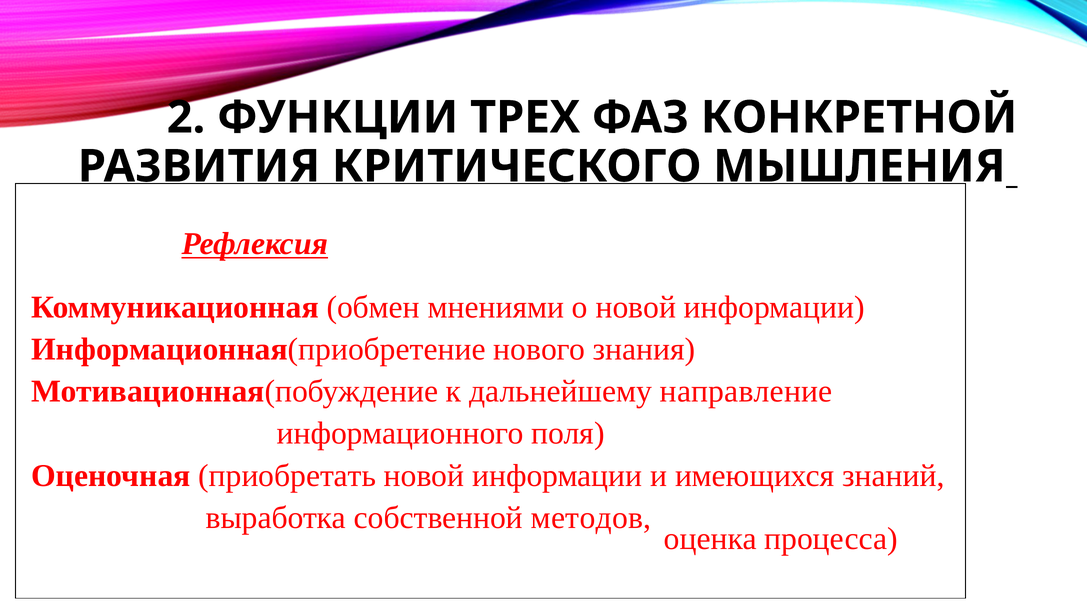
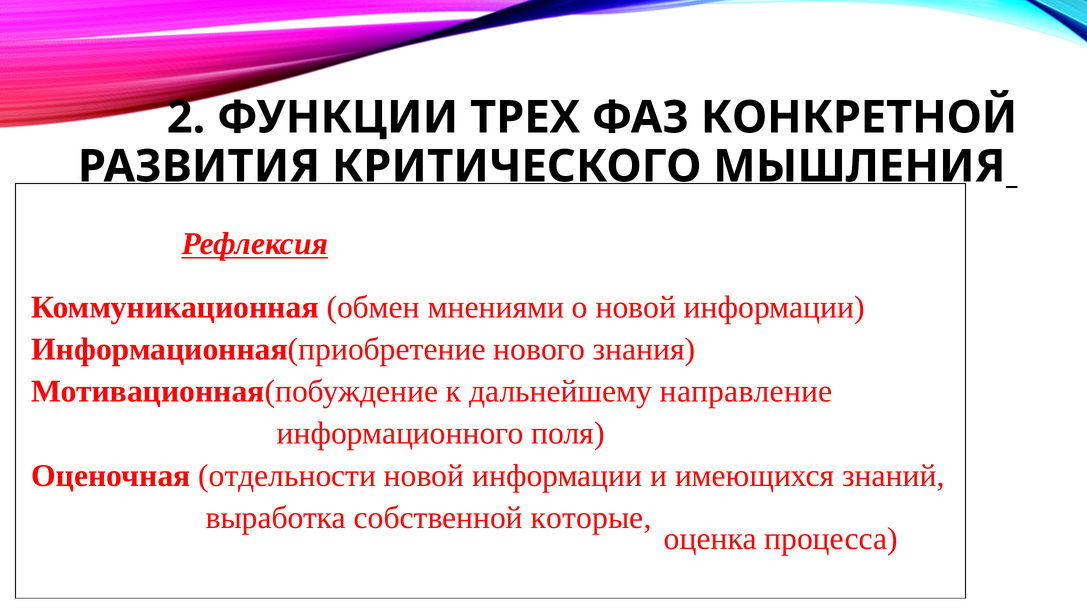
приобретать: приобретать -> отдельности (287, 475)
методов: методов -> которые (591, 517)
